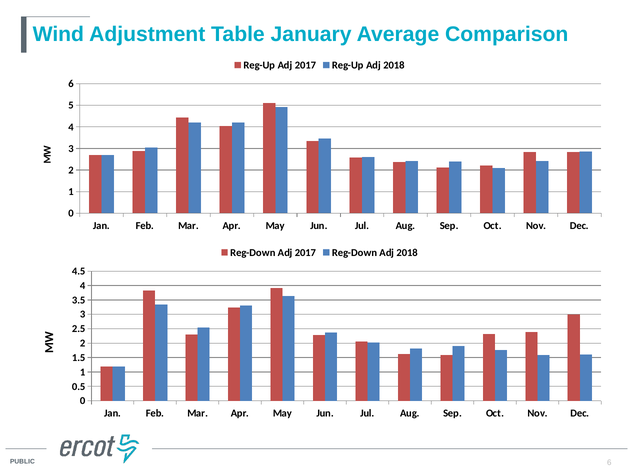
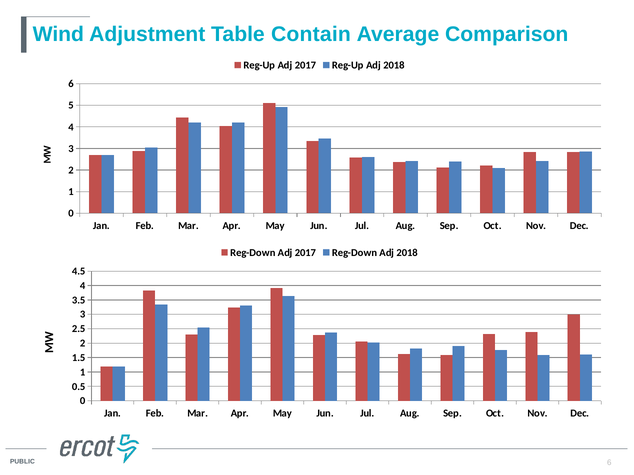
January: January -> Contain (311, 34)
